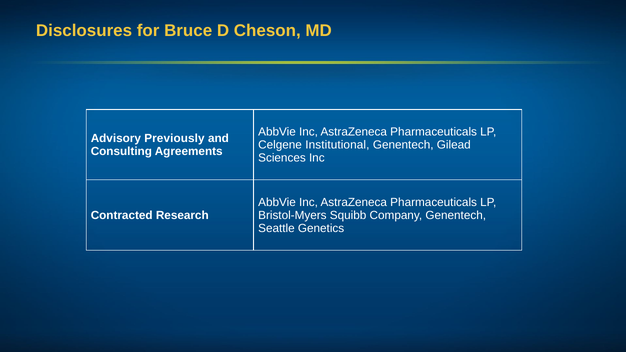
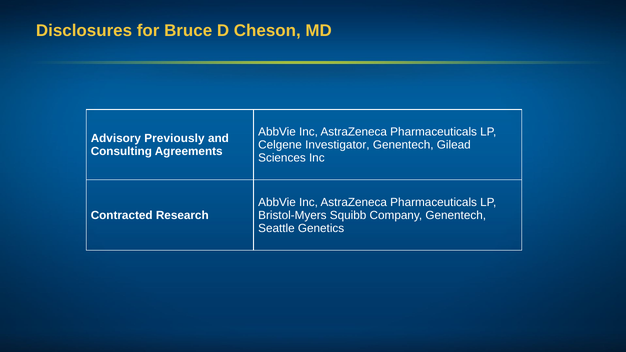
Institutional: Institutional -> Investigator (337, 145)
